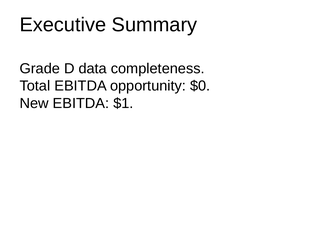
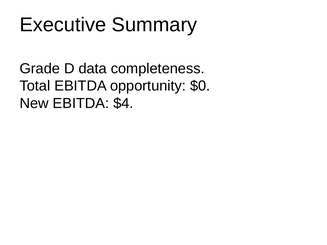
$1: $1 -> $4 (123, 103)
